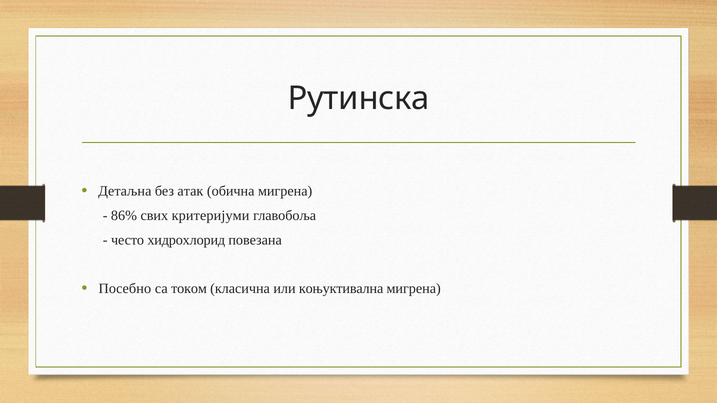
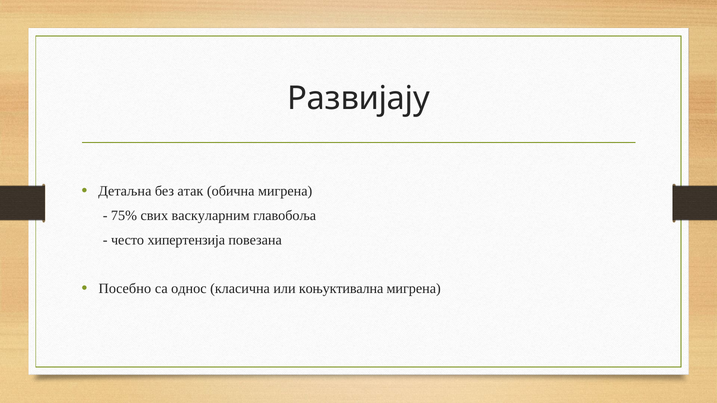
Рутинска: Рутинска -> Развијају (359, 98)
86%: 86% -> 75% (124, 216)
критеријуми: критеријуми -> васкуларним (211, 216)
хидрохлорид: хидрохлорид -> хипертензија (186, 240)
током: током -> однос (189, 289)
